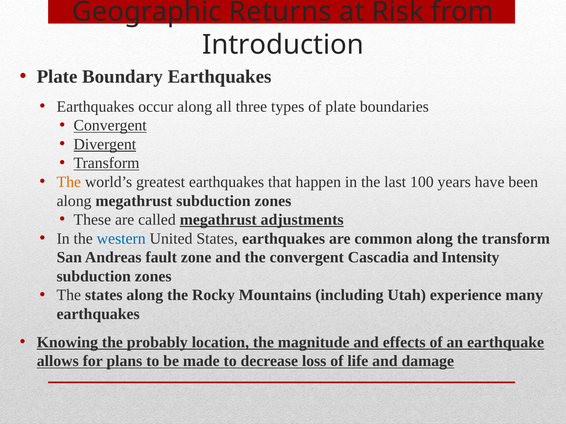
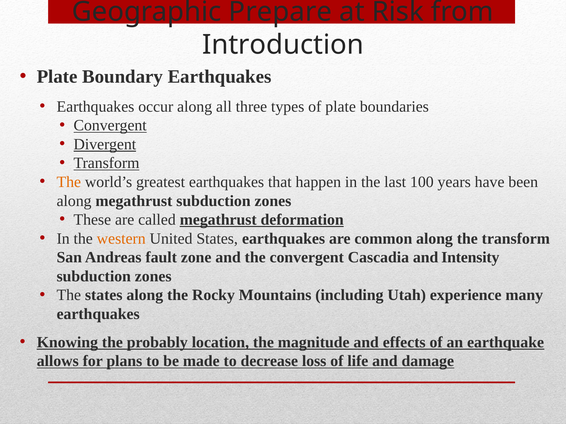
Returns: Returns -> Prepare (280, 12)
adjustments: adjustments -> deformation (302, 220)
western colour: blue -> orange (121, 239)
